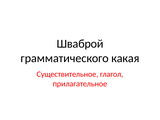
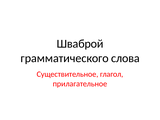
какая: какая -> слова (125, 58)
